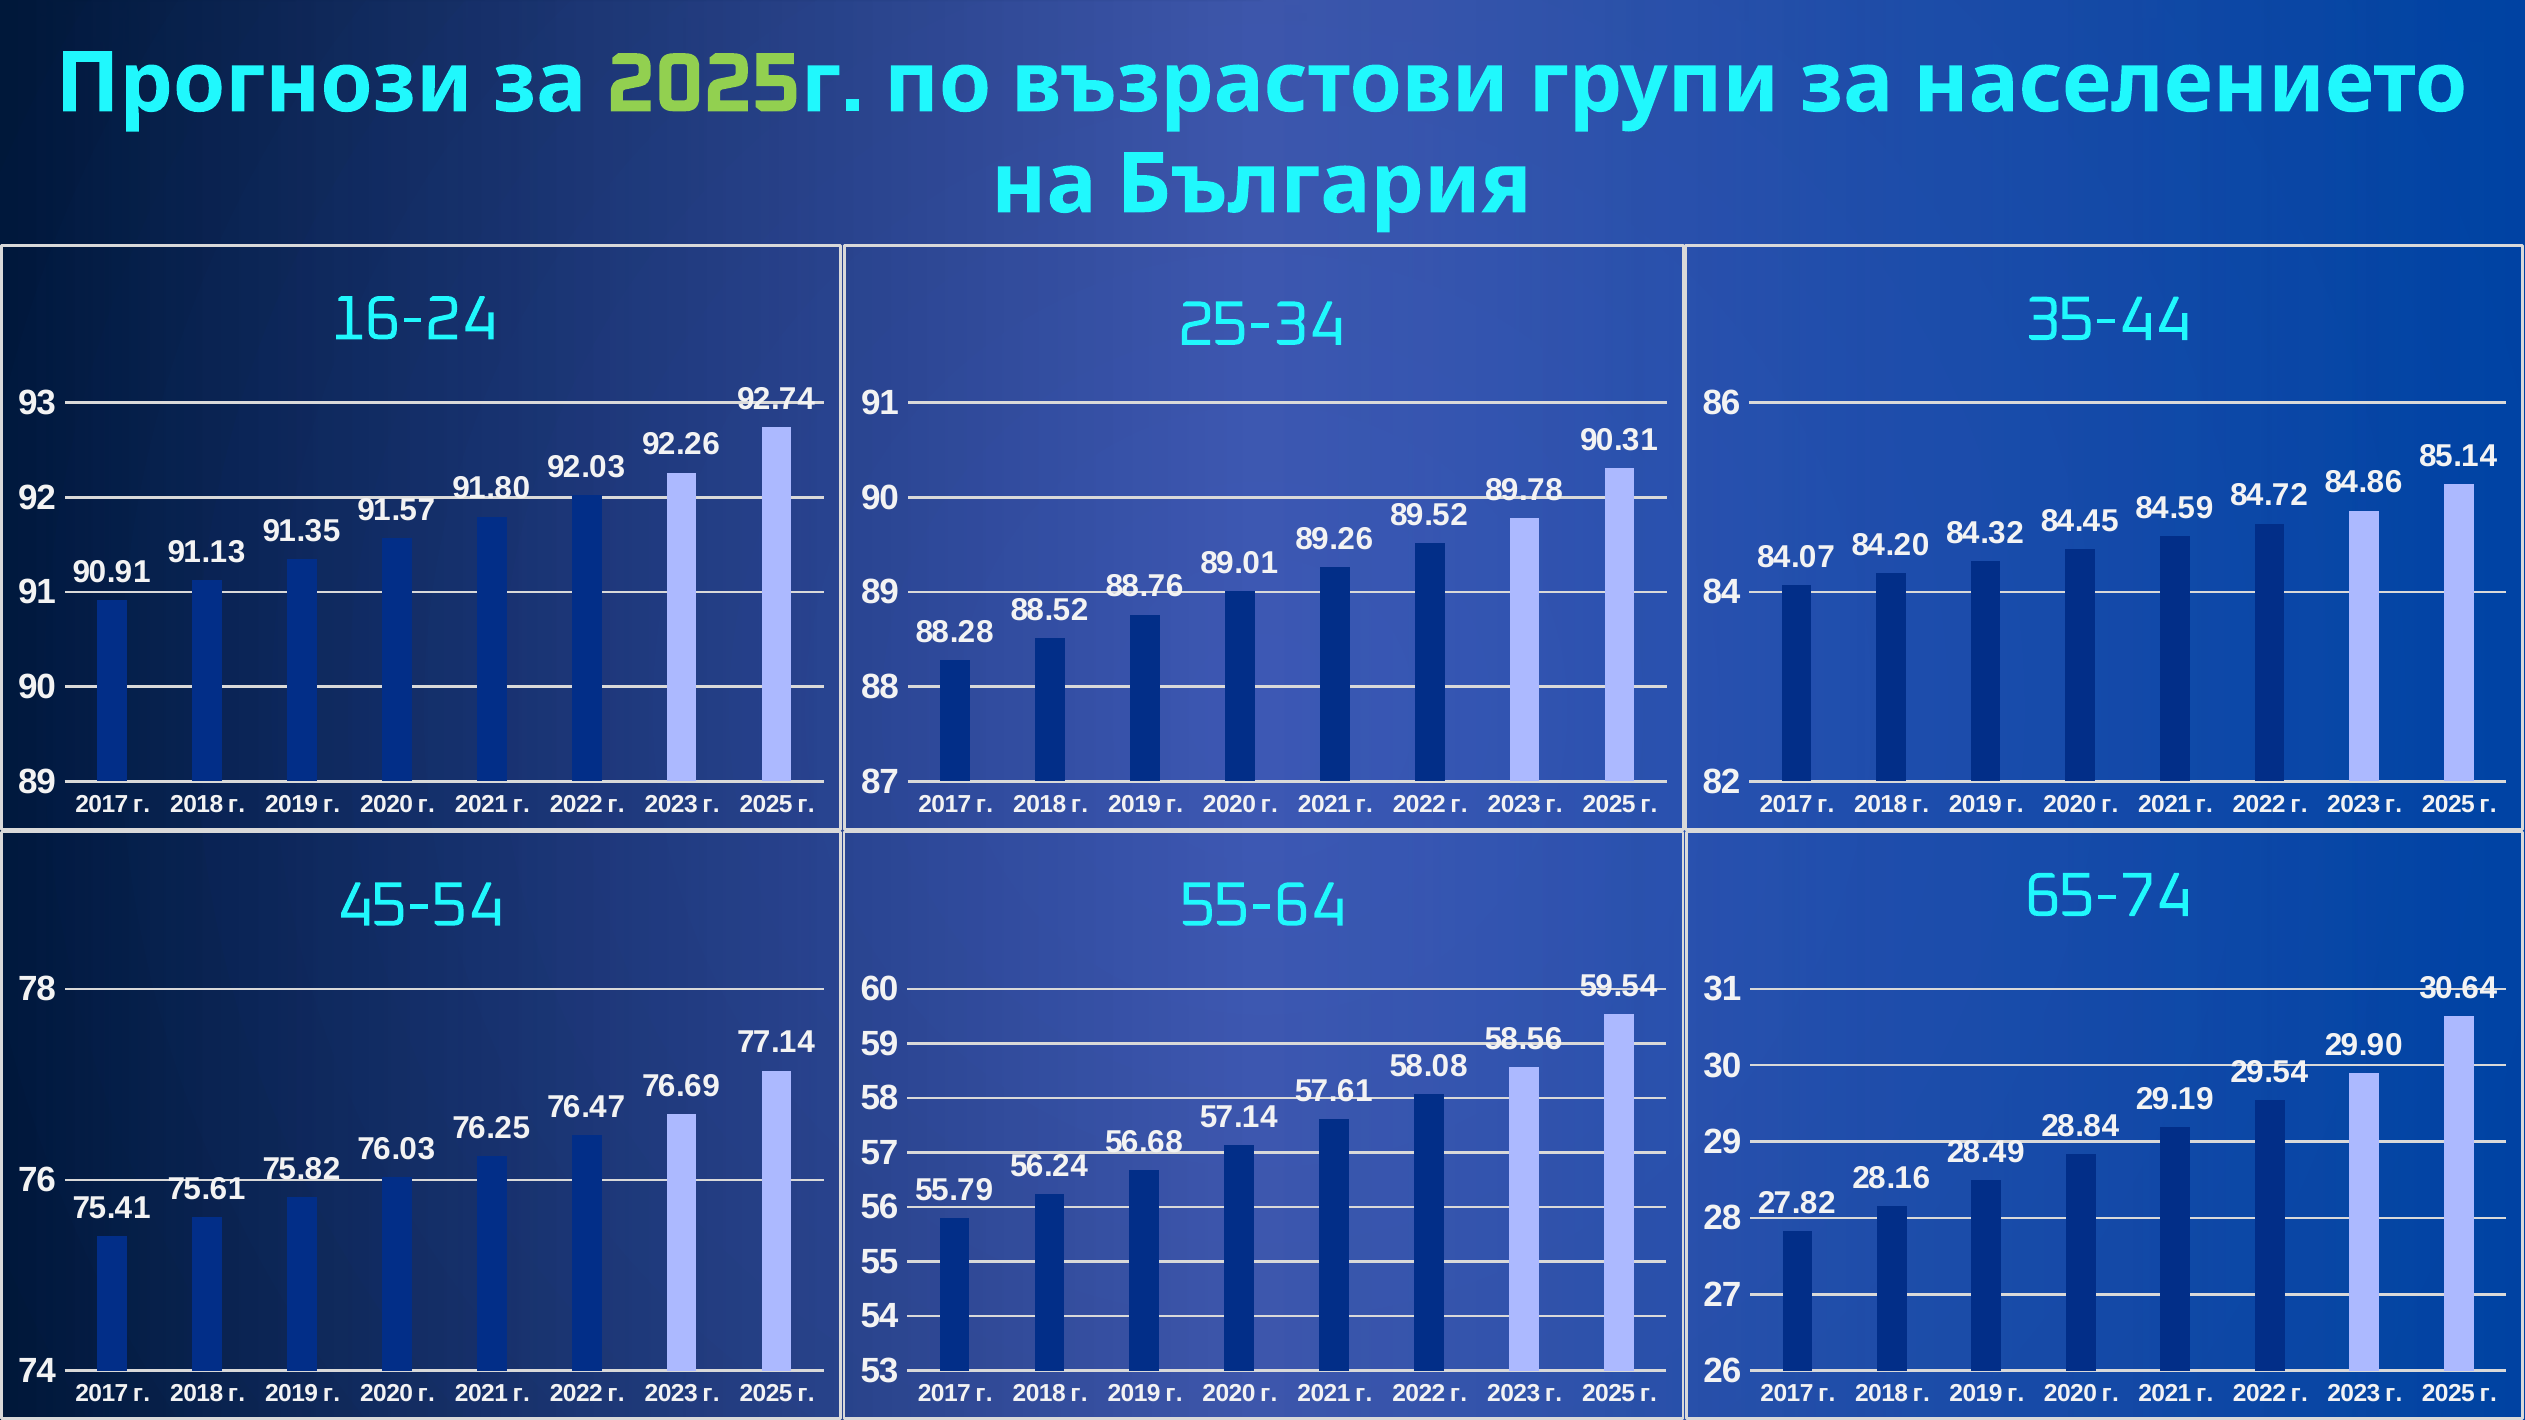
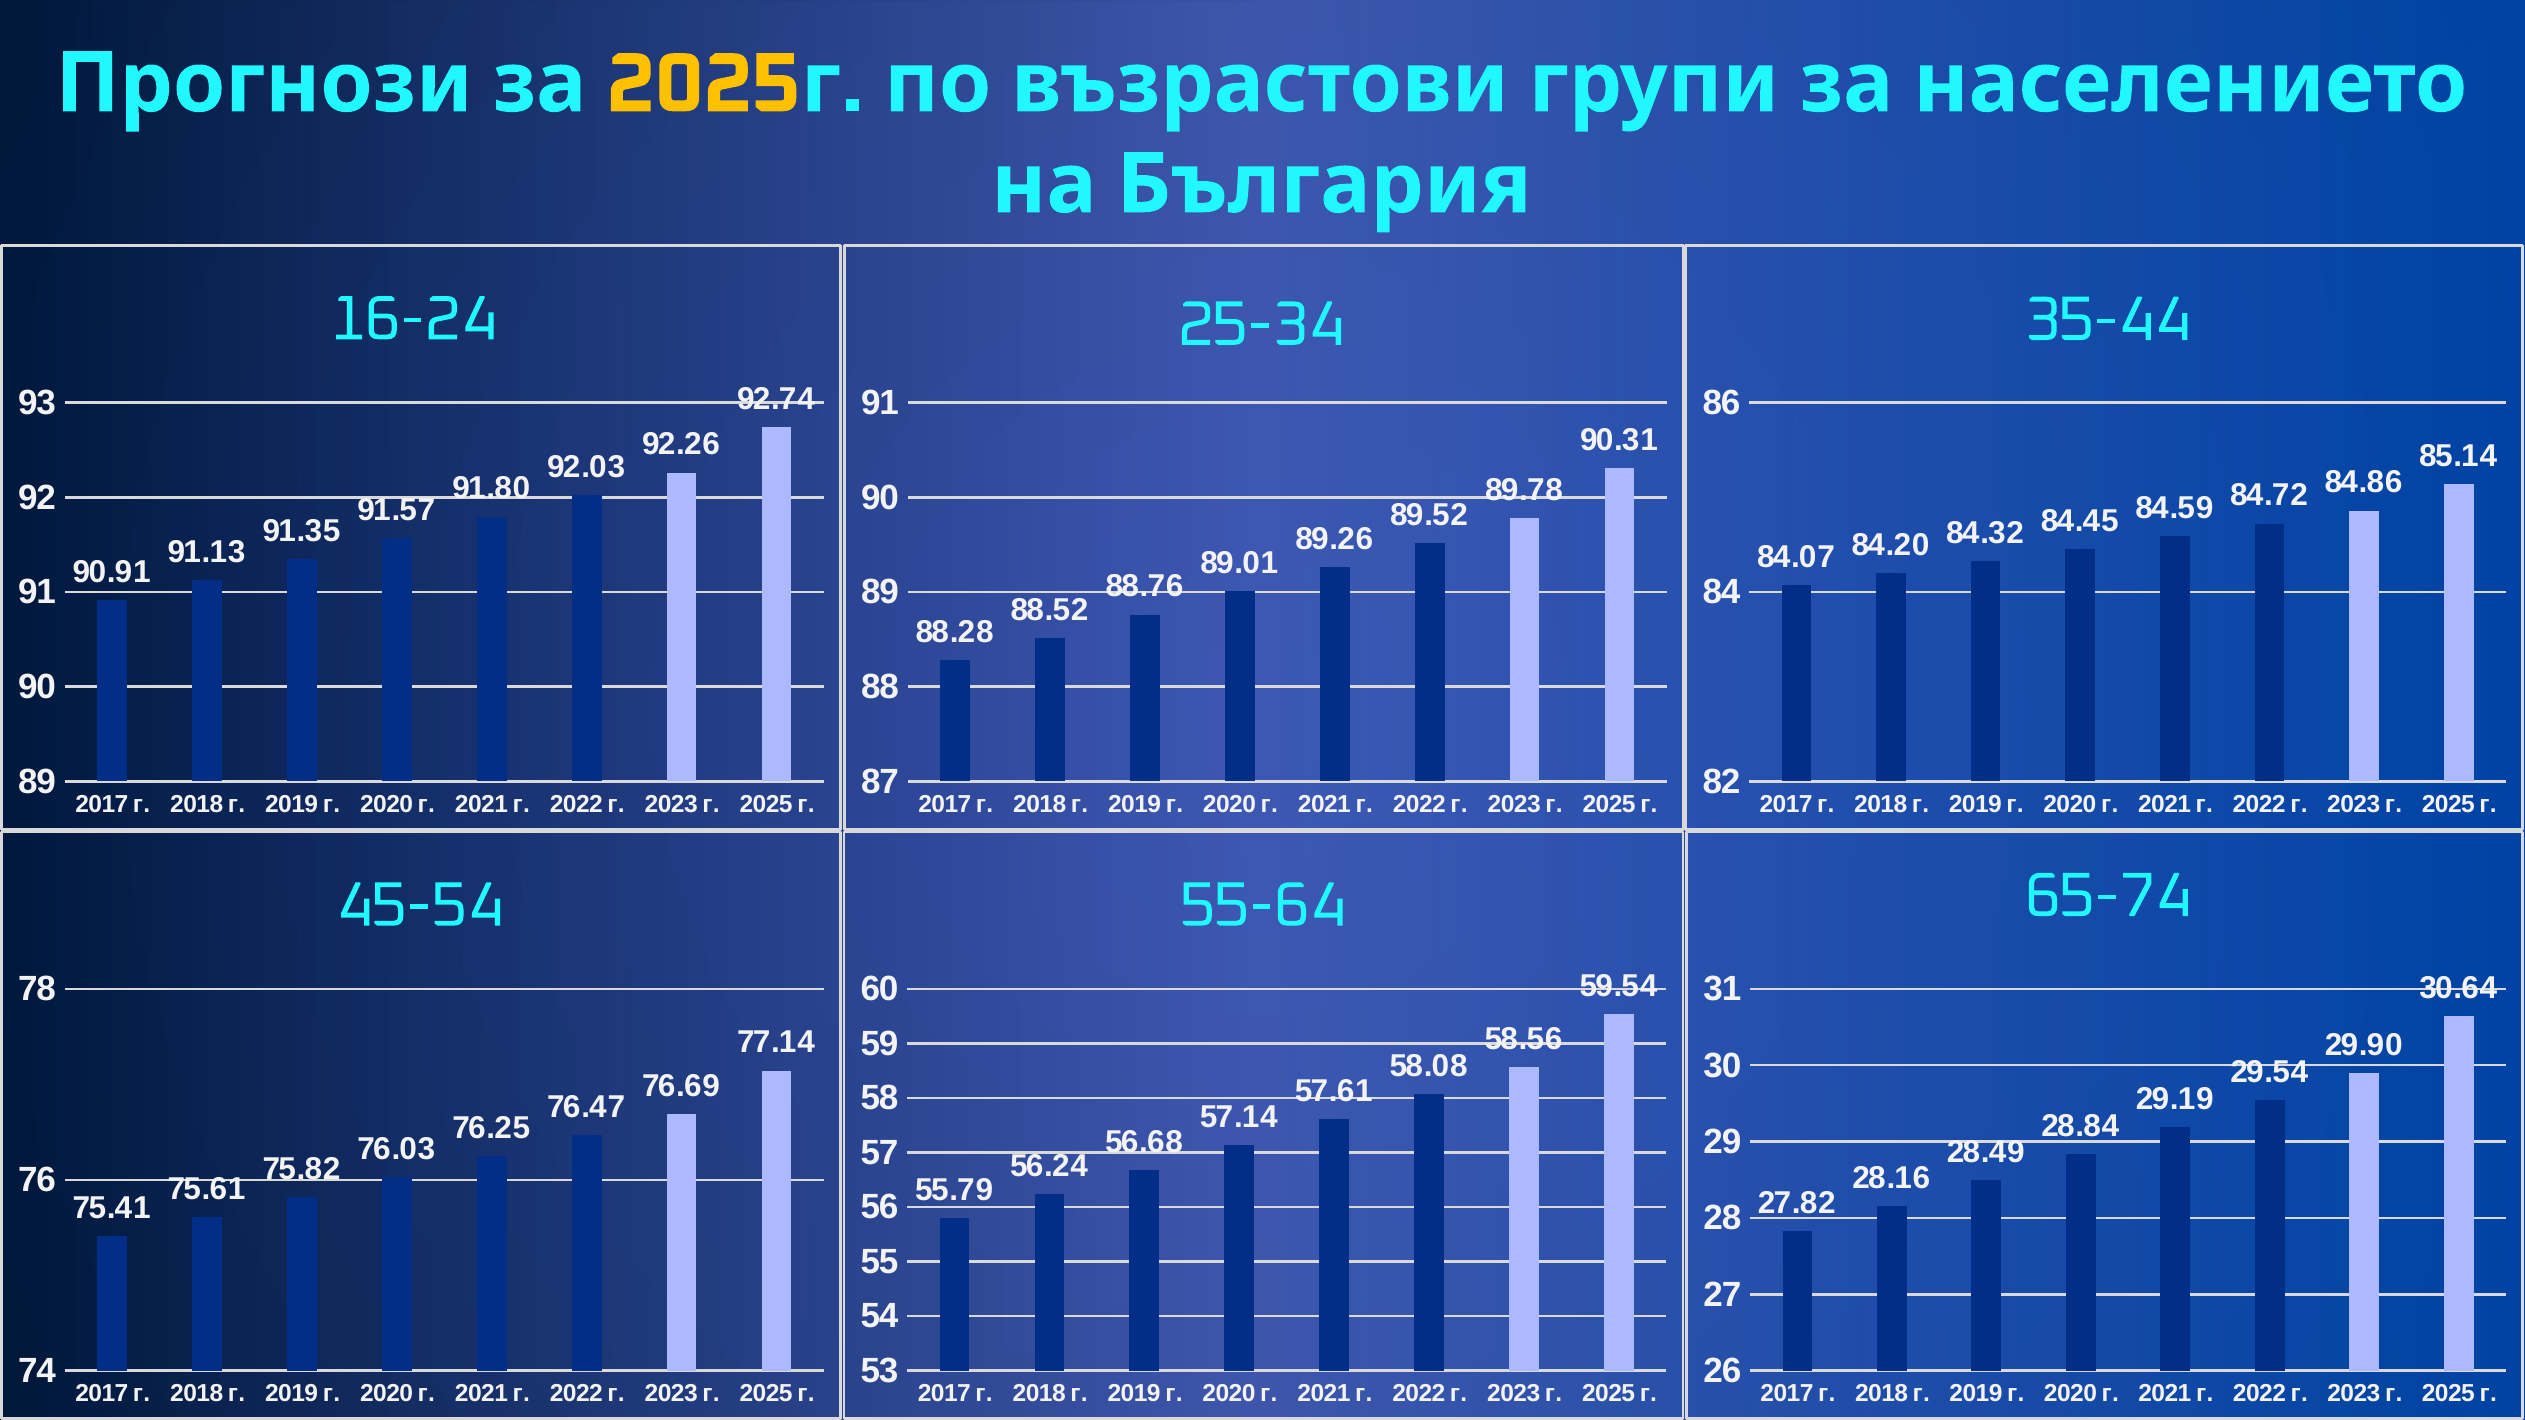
2025 colour: light green -> yellow (704, 84)
